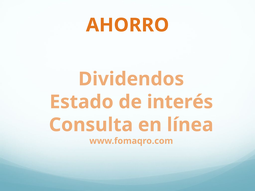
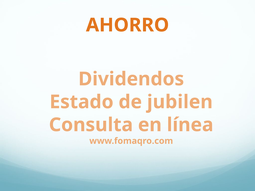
interés: interés -> jubilen (180, 102)
